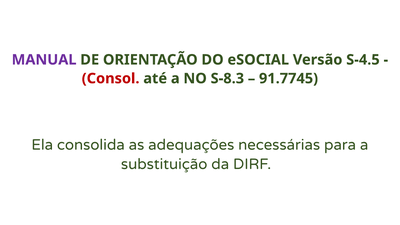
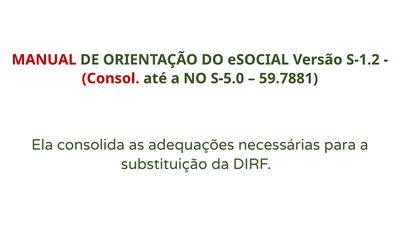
MANUAL colour: purple -> red (44, 60)
S-4.5: S-4.5 -> S-1.2 (363, 60)
S-8.3: S-8.3 -> S-5.0 (227, 78)
91.7745: 91.7745 -> 59.7881 (289, 78)
